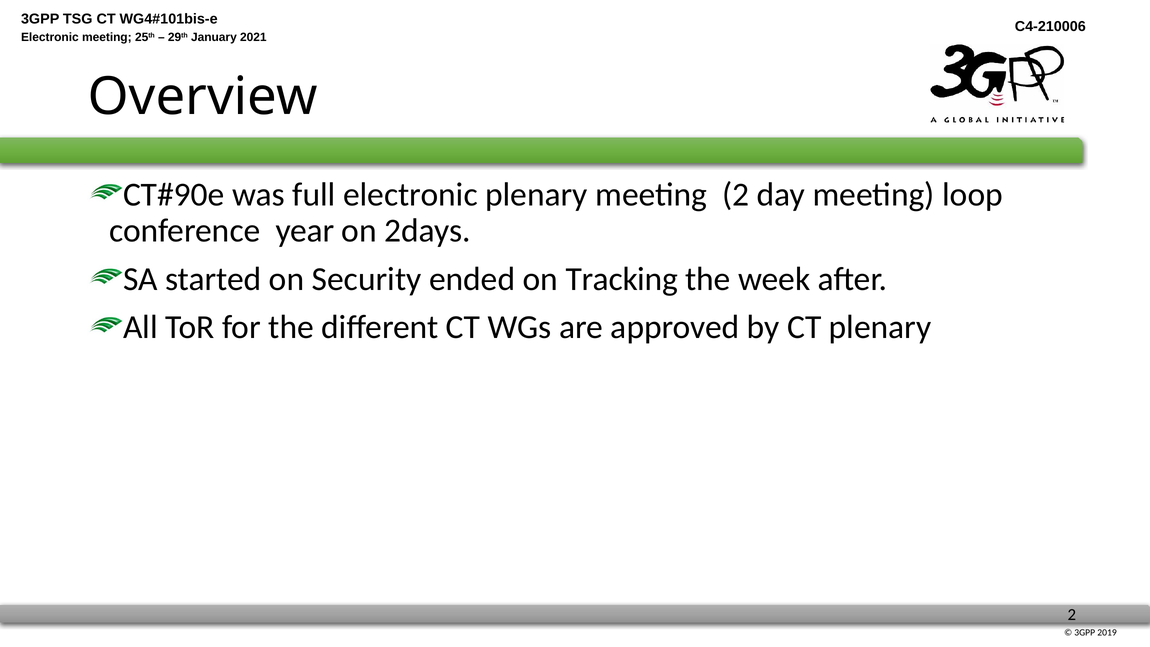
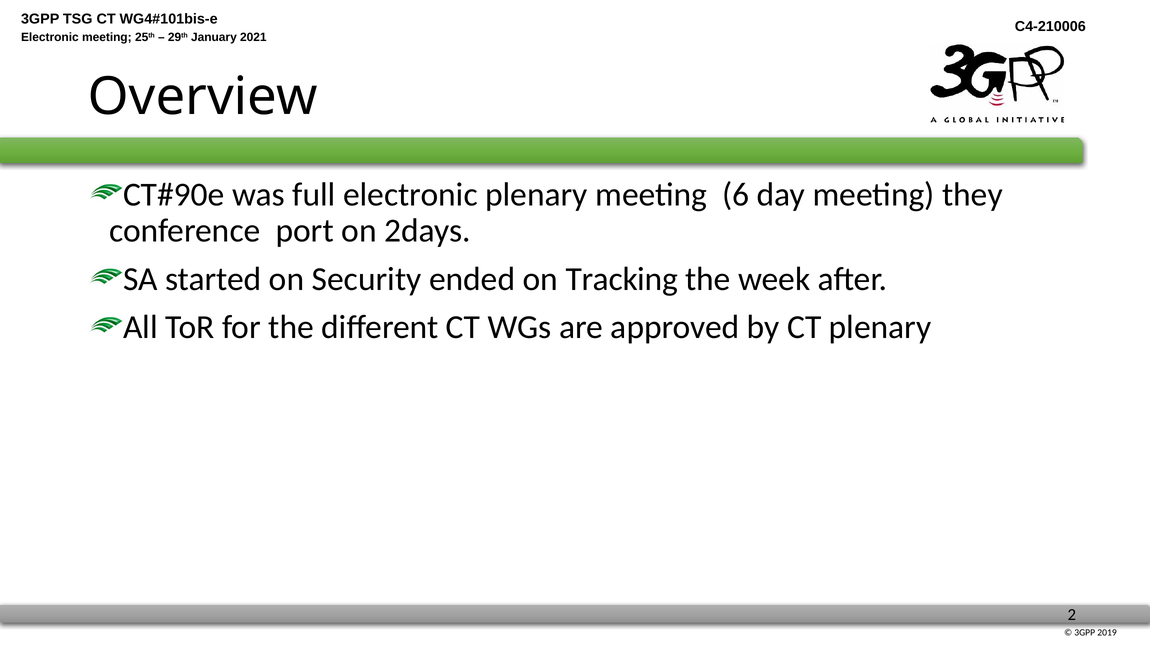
meeting 2: 2 -> 6 (736, 194)
loop: loop -> they (973, 194)
year: year -> port (305, 231)
